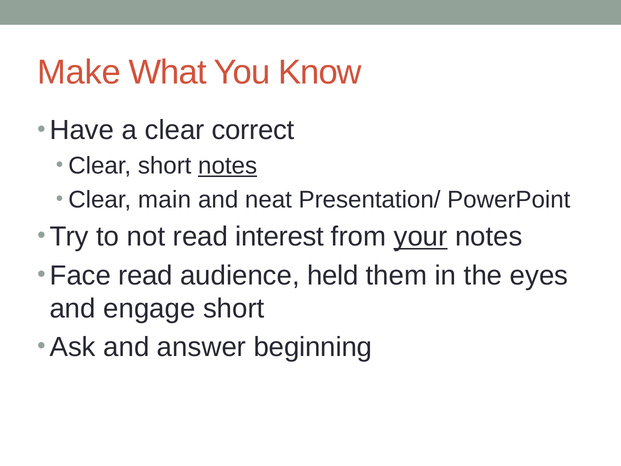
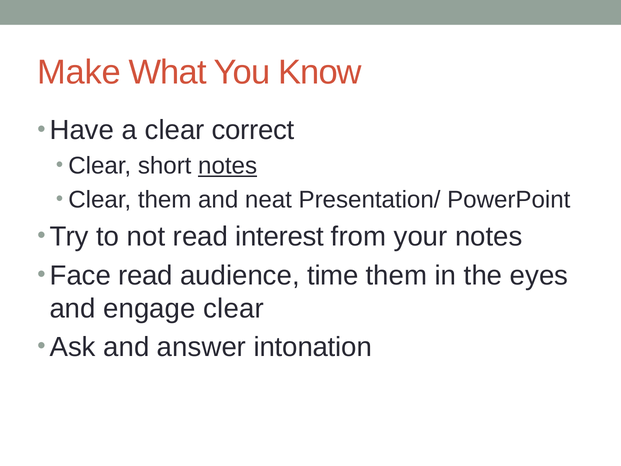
Clear main: main -> them (165, 200)
your underline: present -> none (421, 237)
held: held -> time (333, 275)
engage short: short -> clear (234, 308)
beginning: beginning -> intonation (313, 347)
